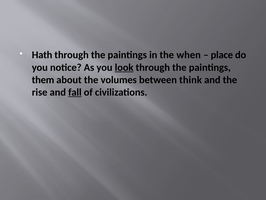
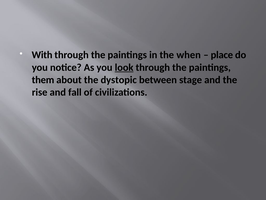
Hath: Hath -> With (42, 55)
volumes: volumes -> dystopic (119, 80)
think: think -> stage (191, 80)
fall underline: present -> none (75, 92)
